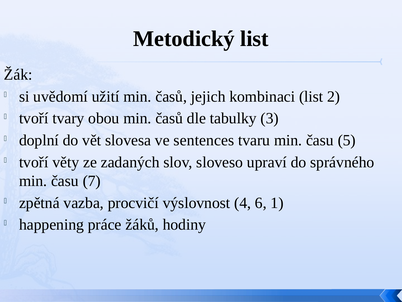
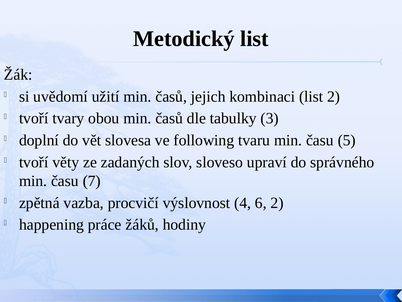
sentences: sentences -> following (204, 140)
6 1: 1 -> 2 (277, 203)
